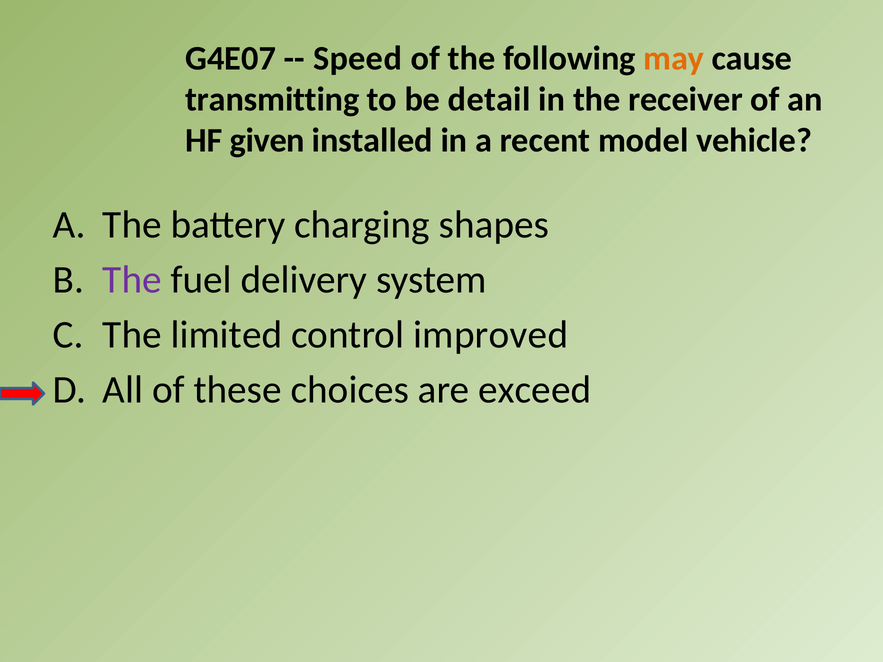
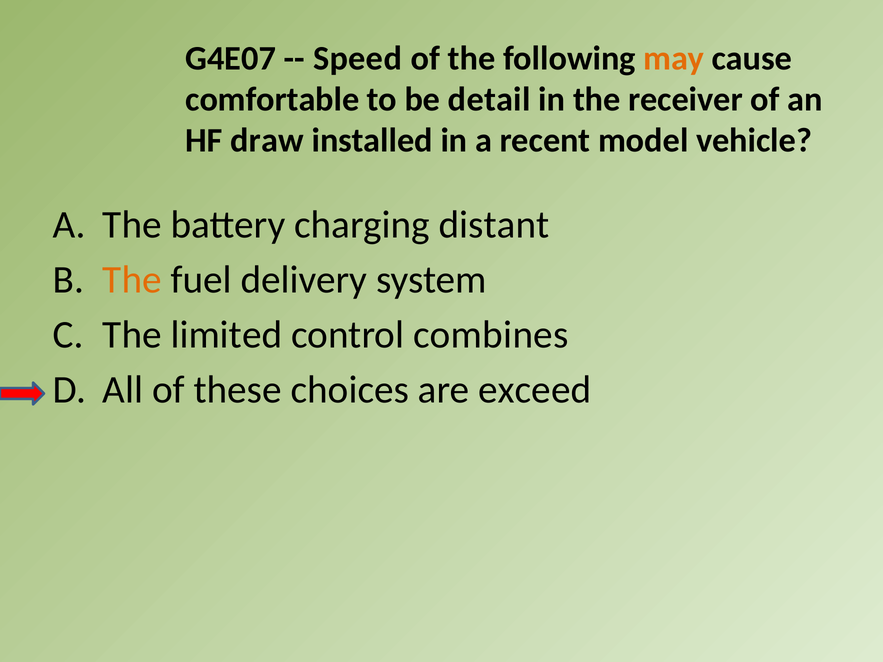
transmitting: transmitting -> comfortable (272, 99)
given: given -> draw (267, 141)
shapes: shapes -> distant (494, 225)
The colour: purple -> orange (132, 280)
improved: improved -> combines (491, 335)
